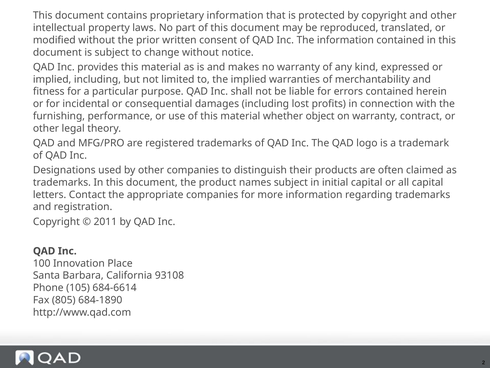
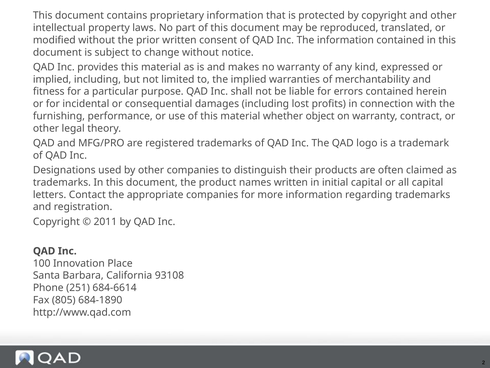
names subject: subject -> written (291, 182)
105: 105 -> 251 (78, 287)
